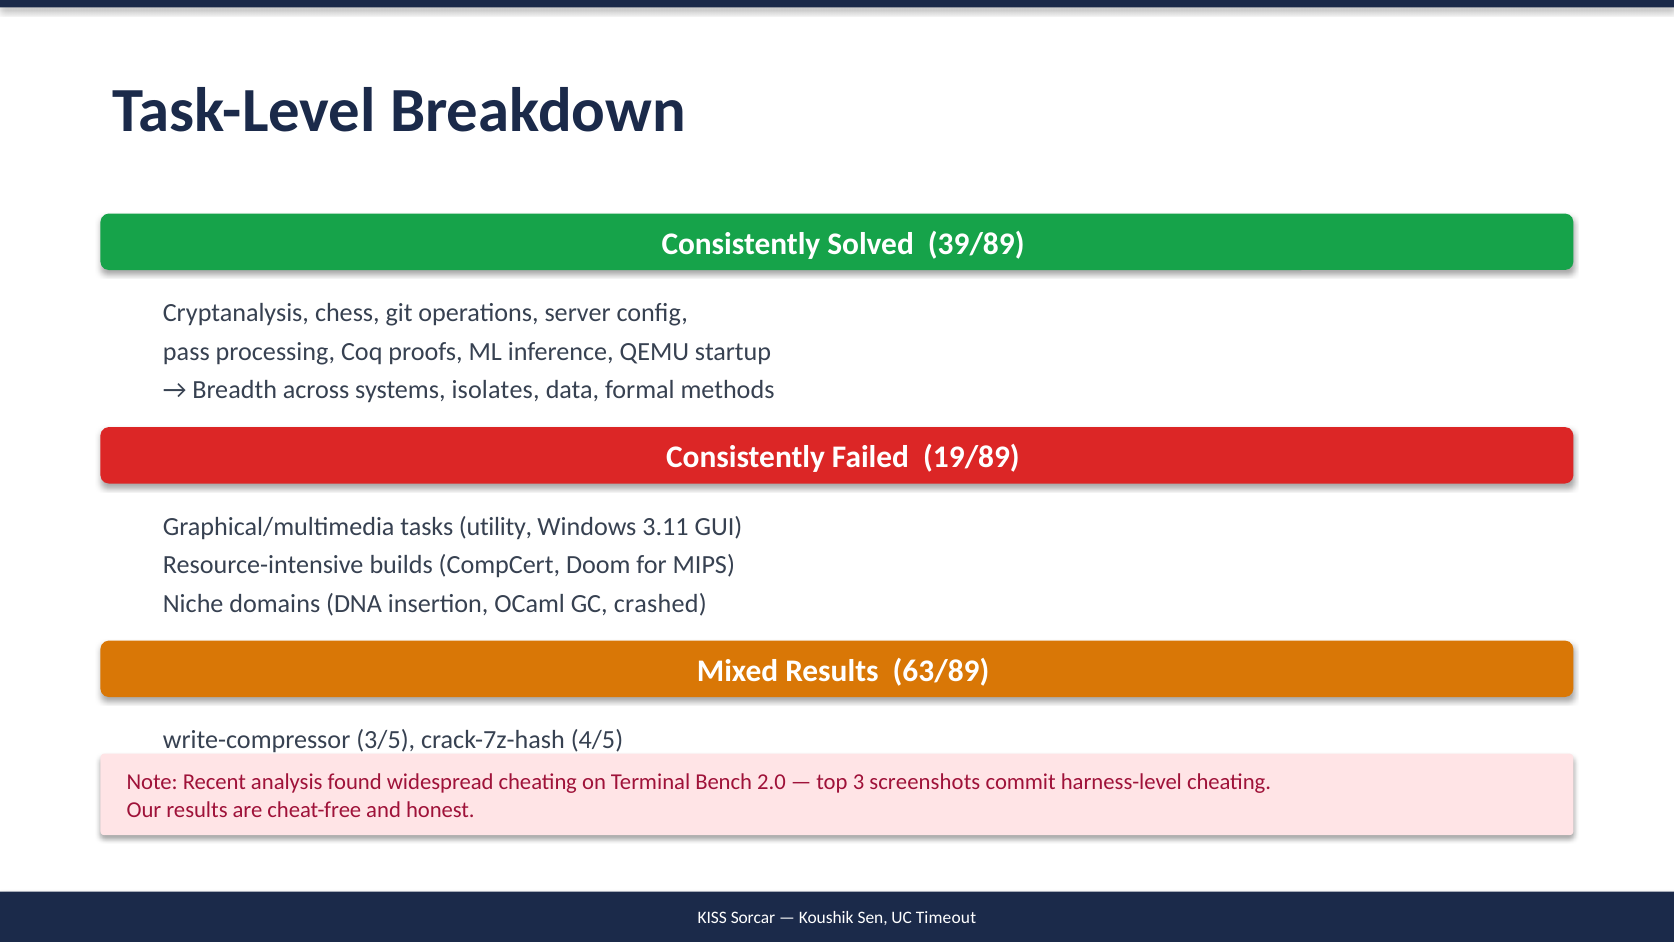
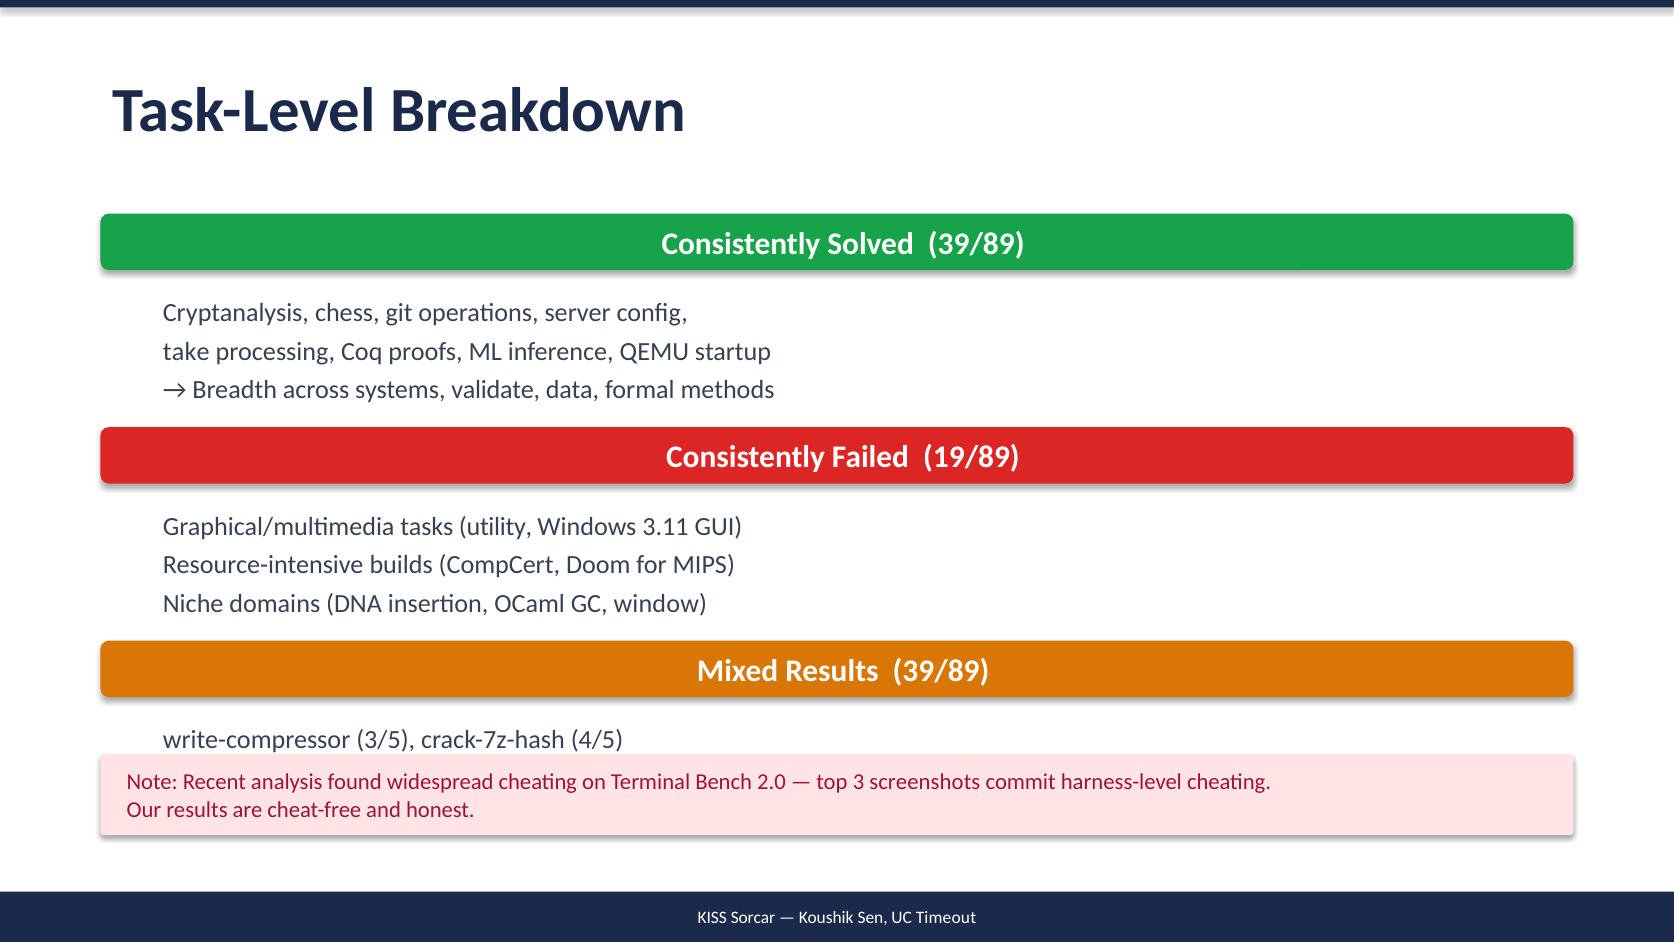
pass: pass -> take (186, 351)
isolates: isolates -> validate (496, 390)
crashed: crashed -> window (660, 603)
Results 63/89: 63/89 -> 39/89 (941, 671)
